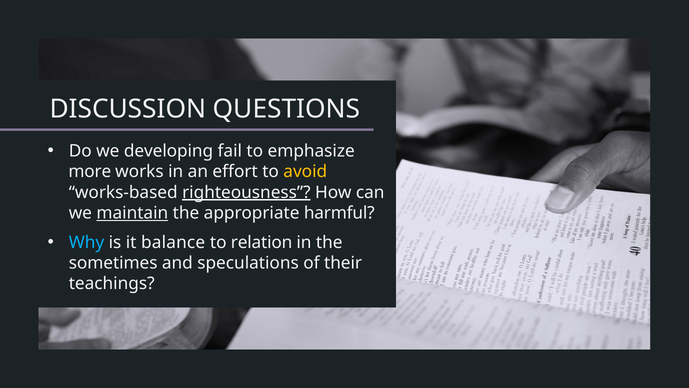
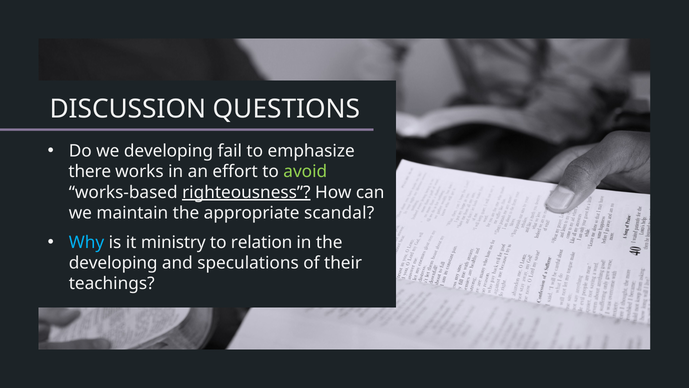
more: more -> there (90, 171)
avoid colour: yellow -> light green (305, 171)
maintain underline: present -> none (132, 213)
harmful: harmful -> scandal (339, 213)
balance: balance -> ministry (173, 242)
sometimes: sometimes -> developing (113, 263)
